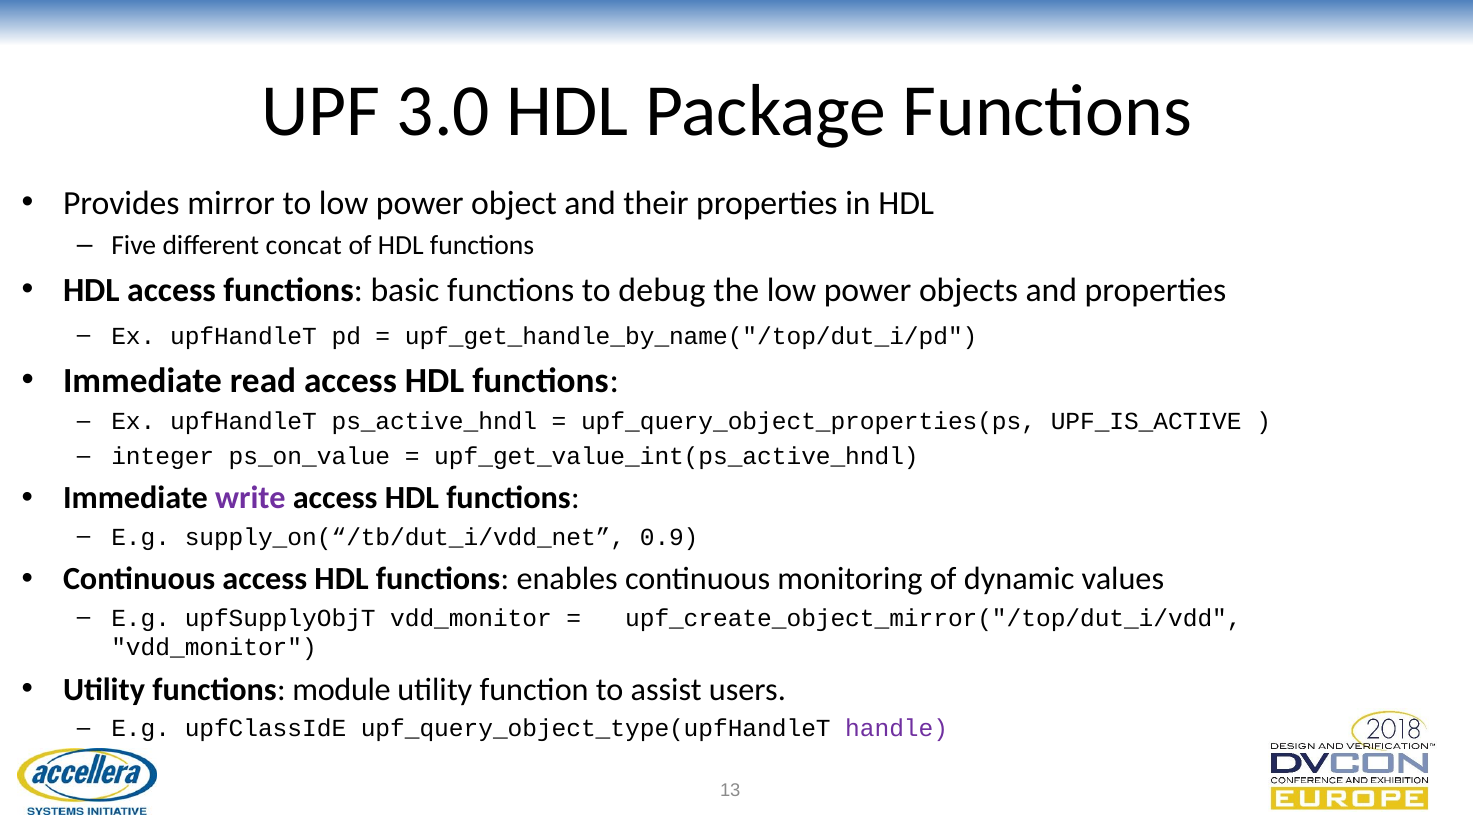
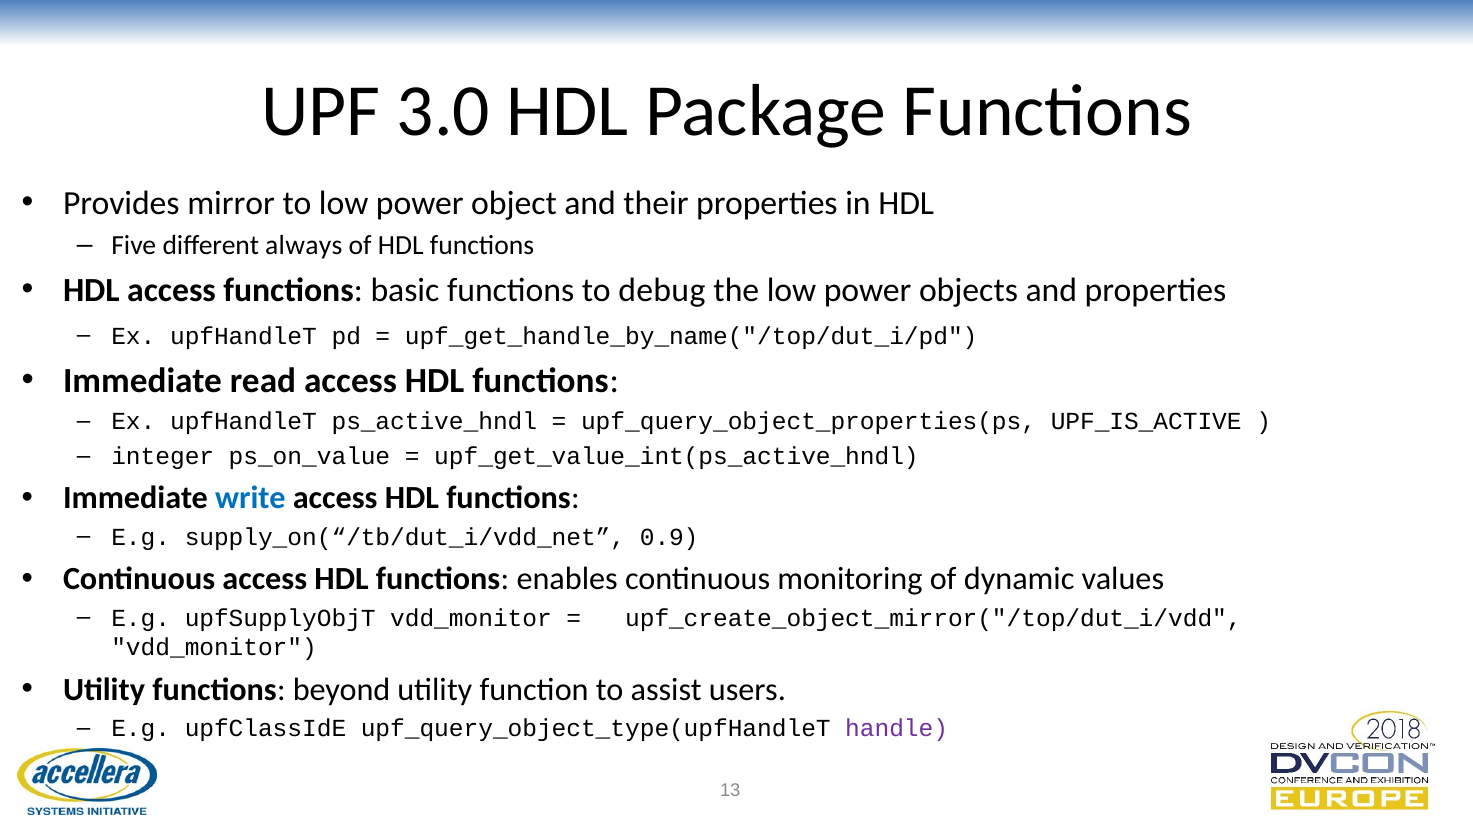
concat: concat -> always (304, 246)
write colour: purple -> blue (250, 499)
module: module -> beyond (341, 690)
